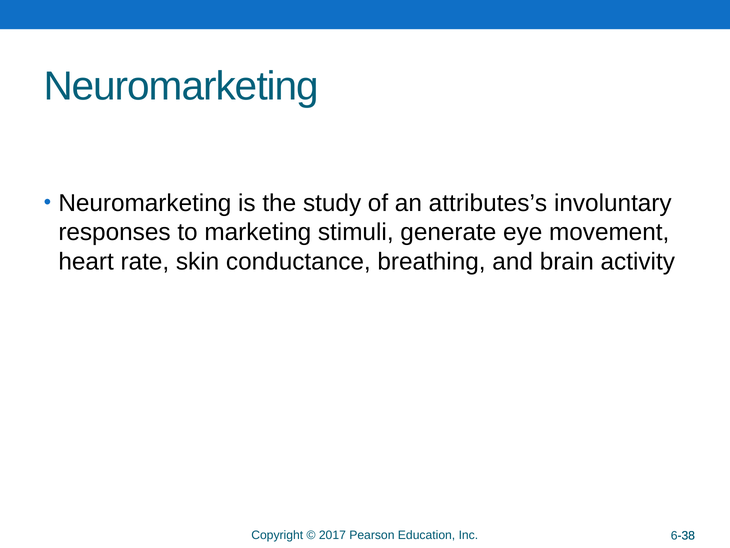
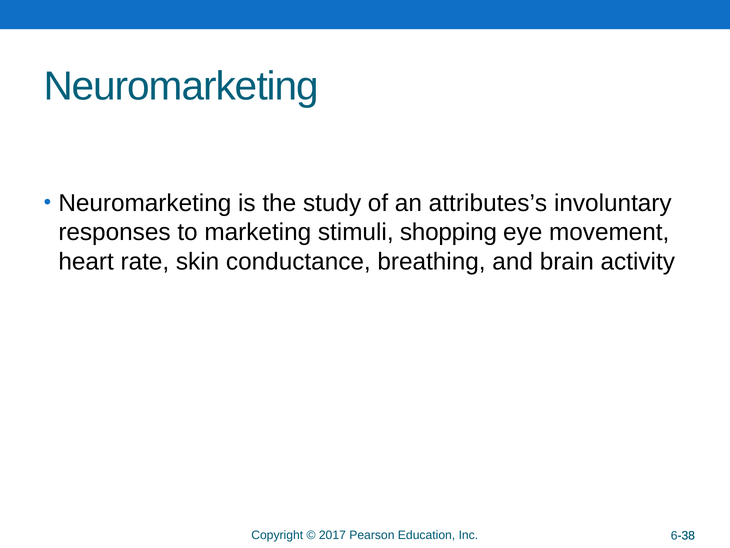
generate: generate -> shopping (448, 232)
